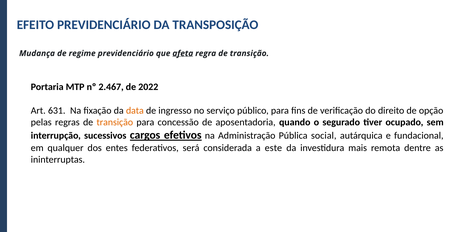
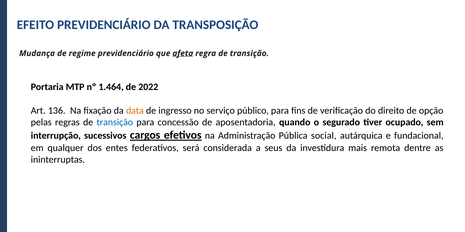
2.467: 2.467 -> 1.464 (111, 87)
631: 631 -> 136 (57, 111)
transição colour: orange -> blue (115, 123)
este: este -> seus (273, 148)
